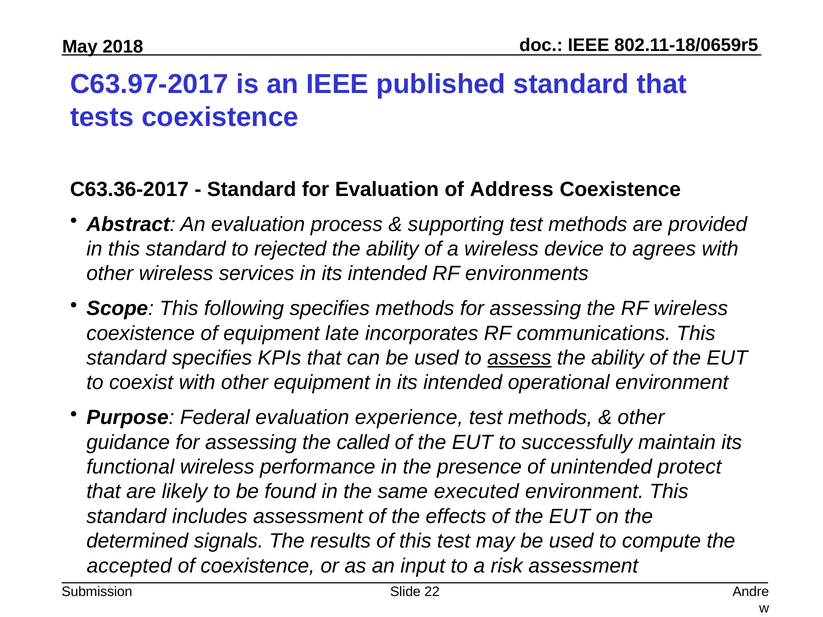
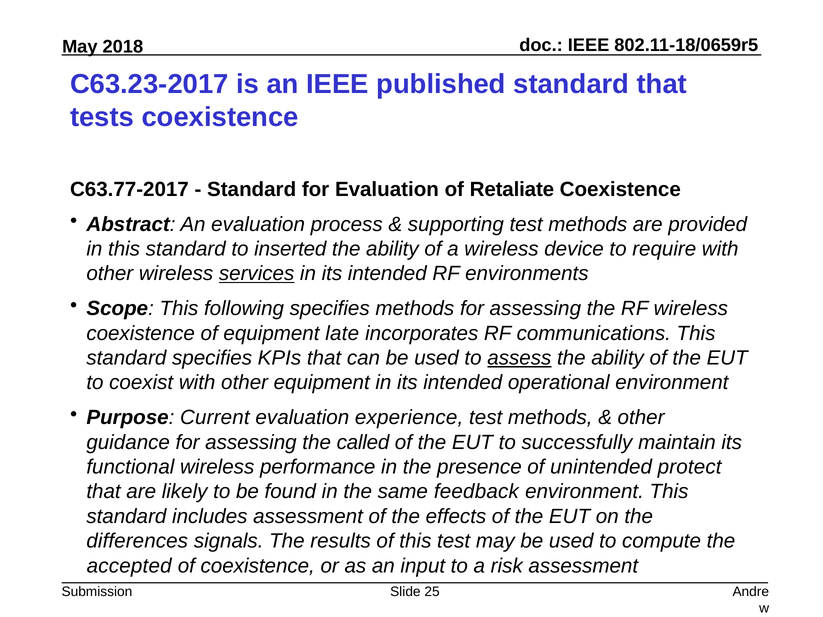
C63.97-2017: C63.97-2017 -> C63.23-2017 (149, 84)
C63.36-2017: C63.36-2017 -> C63.77-2017 (129, 189)
Address: Address -> Retaliate (512, 189)
rejected: rejected -> inserted (290, 249)
agrees: agrees -> require (664, 249)
services underline: none -> present (257, 274)
Federal: Federal -> Current (215, 418)
executed: executed -> feedback (476, 492)
determined: determined -> differences (137, 541)
22: 22 -> 25 (432, 592)
